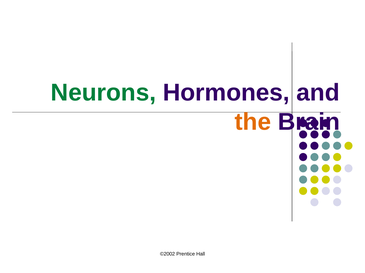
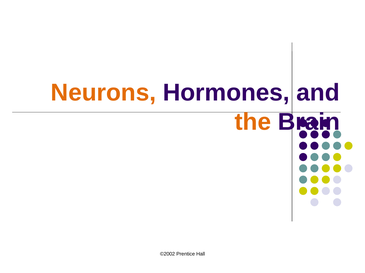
Neurons colour: green -> orange (103, 93)
